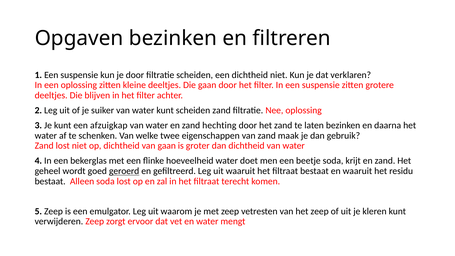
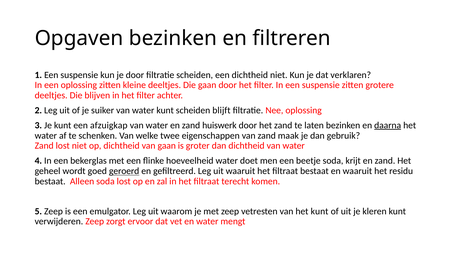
scheiden zand: zand -> blijft (221, 110)
hechting: hechting -> huiswerk (219, 125)
daarna underline: none -> present (388, 125)
het zeep: zeep -> kunt (320, 211)
